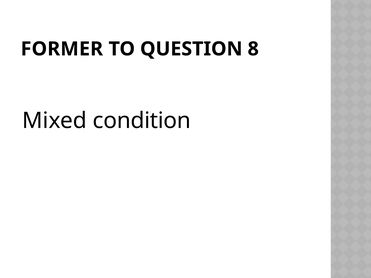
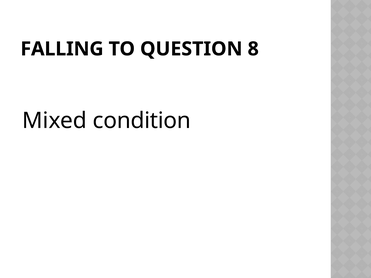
FORMER: FORMER -> FALLING (62, 49)
